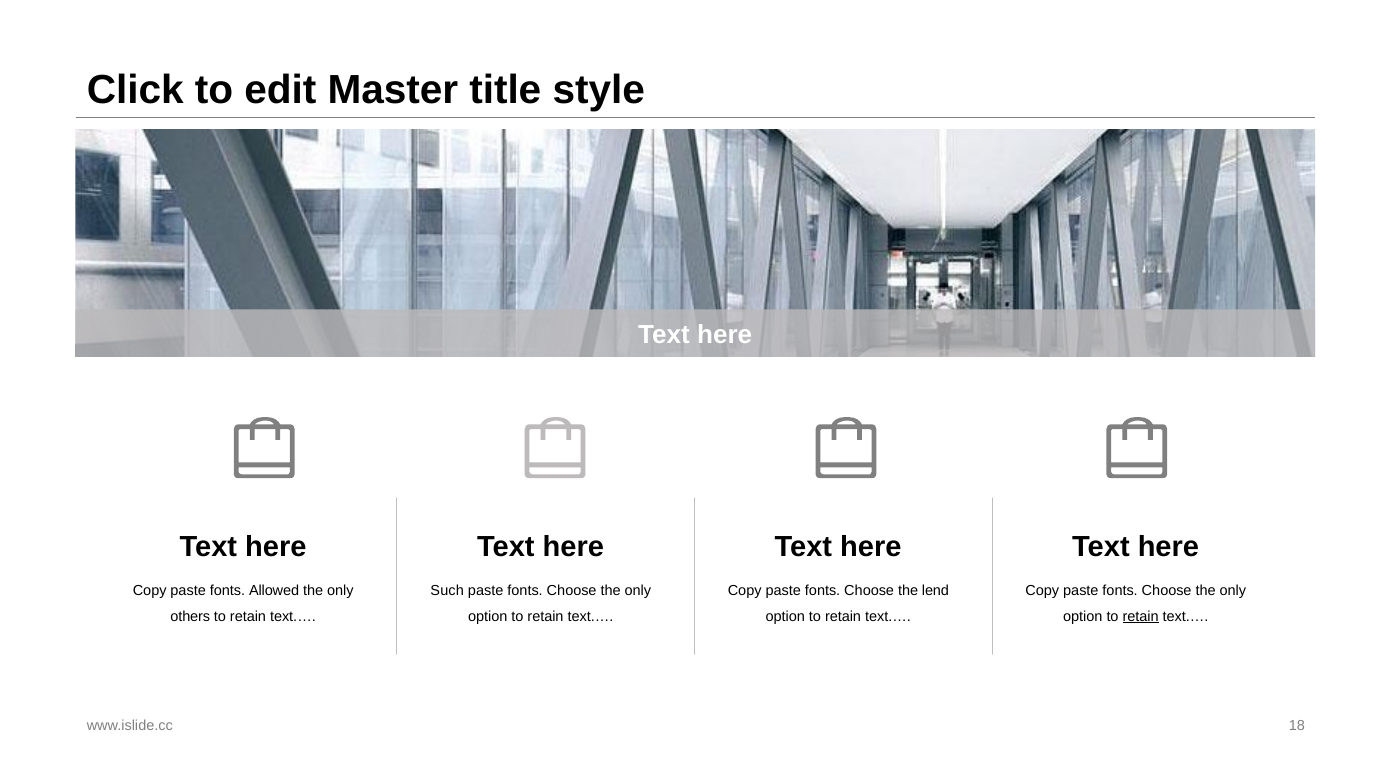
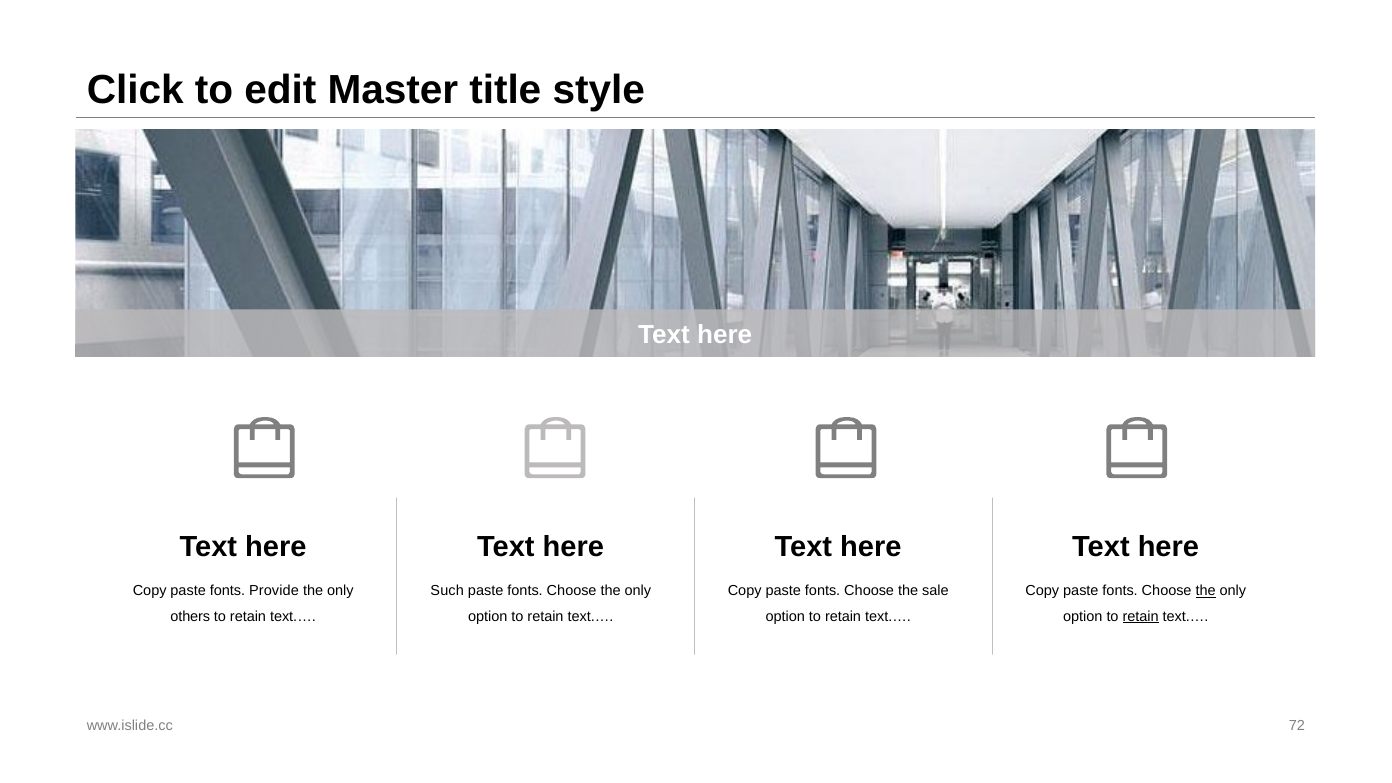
Allowed: Allowed -> Provide (274, 591)
lend: lend -> sale (935, 591)
the underline: none -> present (1206, 591)
18: 18 -> 72 (1297, 725)
